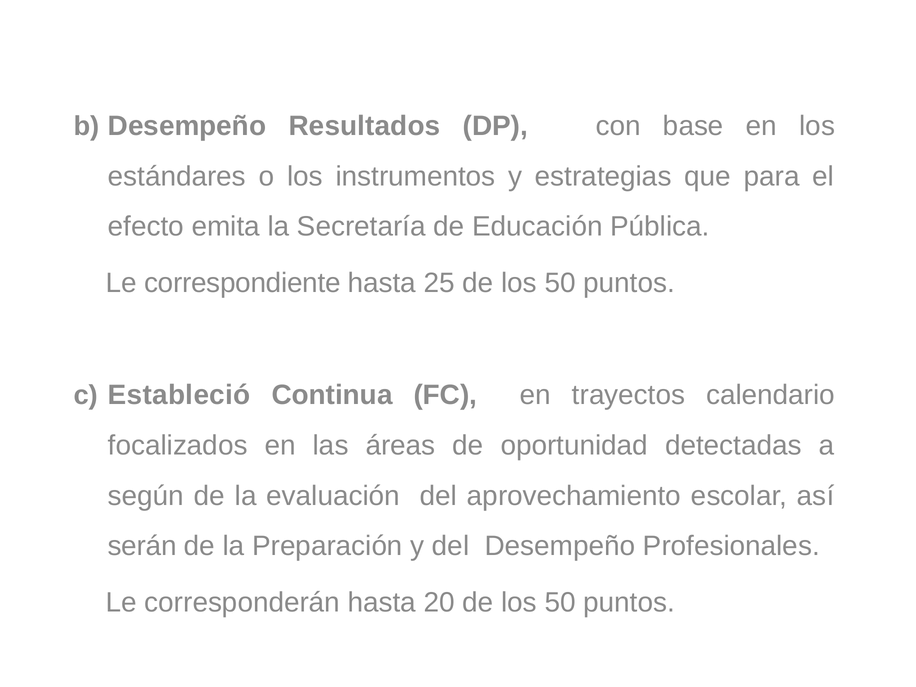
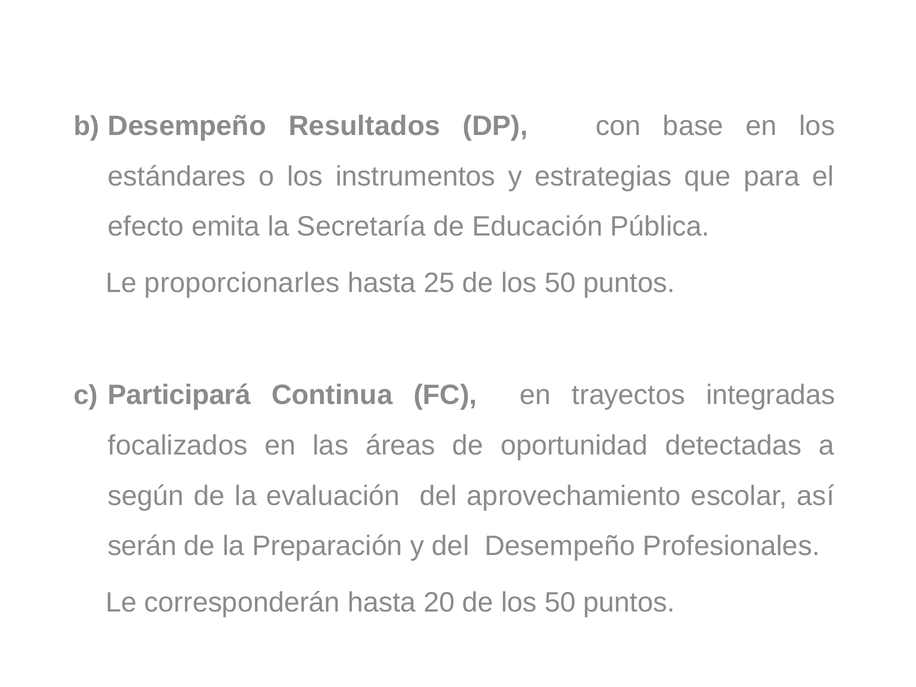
correspondiente: correspondiente -> proporcionarles (242, 283)
Estableció: Estableció -> Participará (179, 395)
calendario: calendario -> integradas (771, 395)
